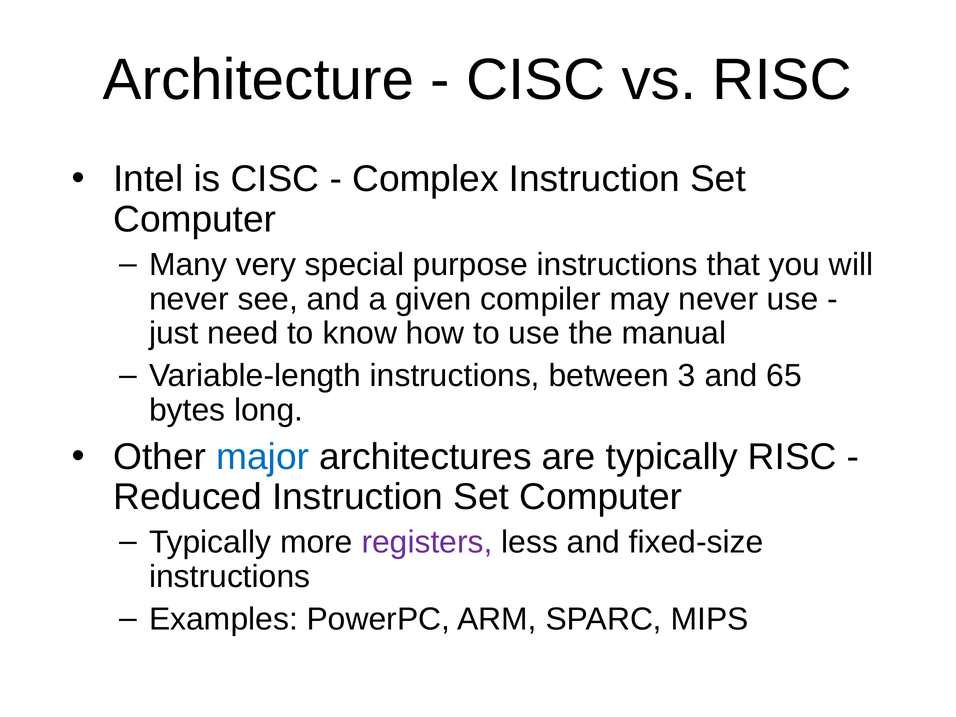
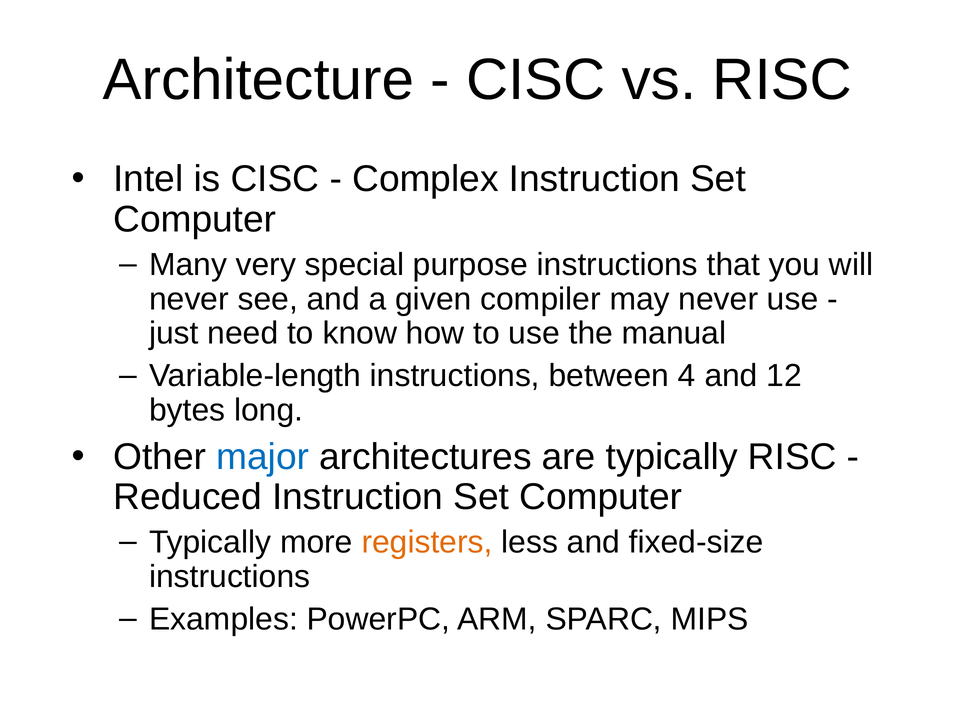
3: 3 -> 4 (687, 376)
65: 65 -> 12 (784, 376)
registers colour: purple -> orange (427, 542)
